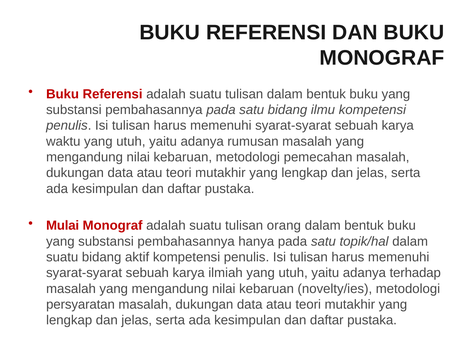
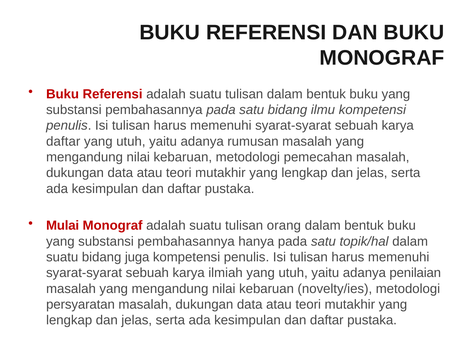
waktu: waktu -> daftar (63, 141)
aktif: aktif -> juga (137, 257)
terhadap: terhadap -> penilaian (415, 273)
